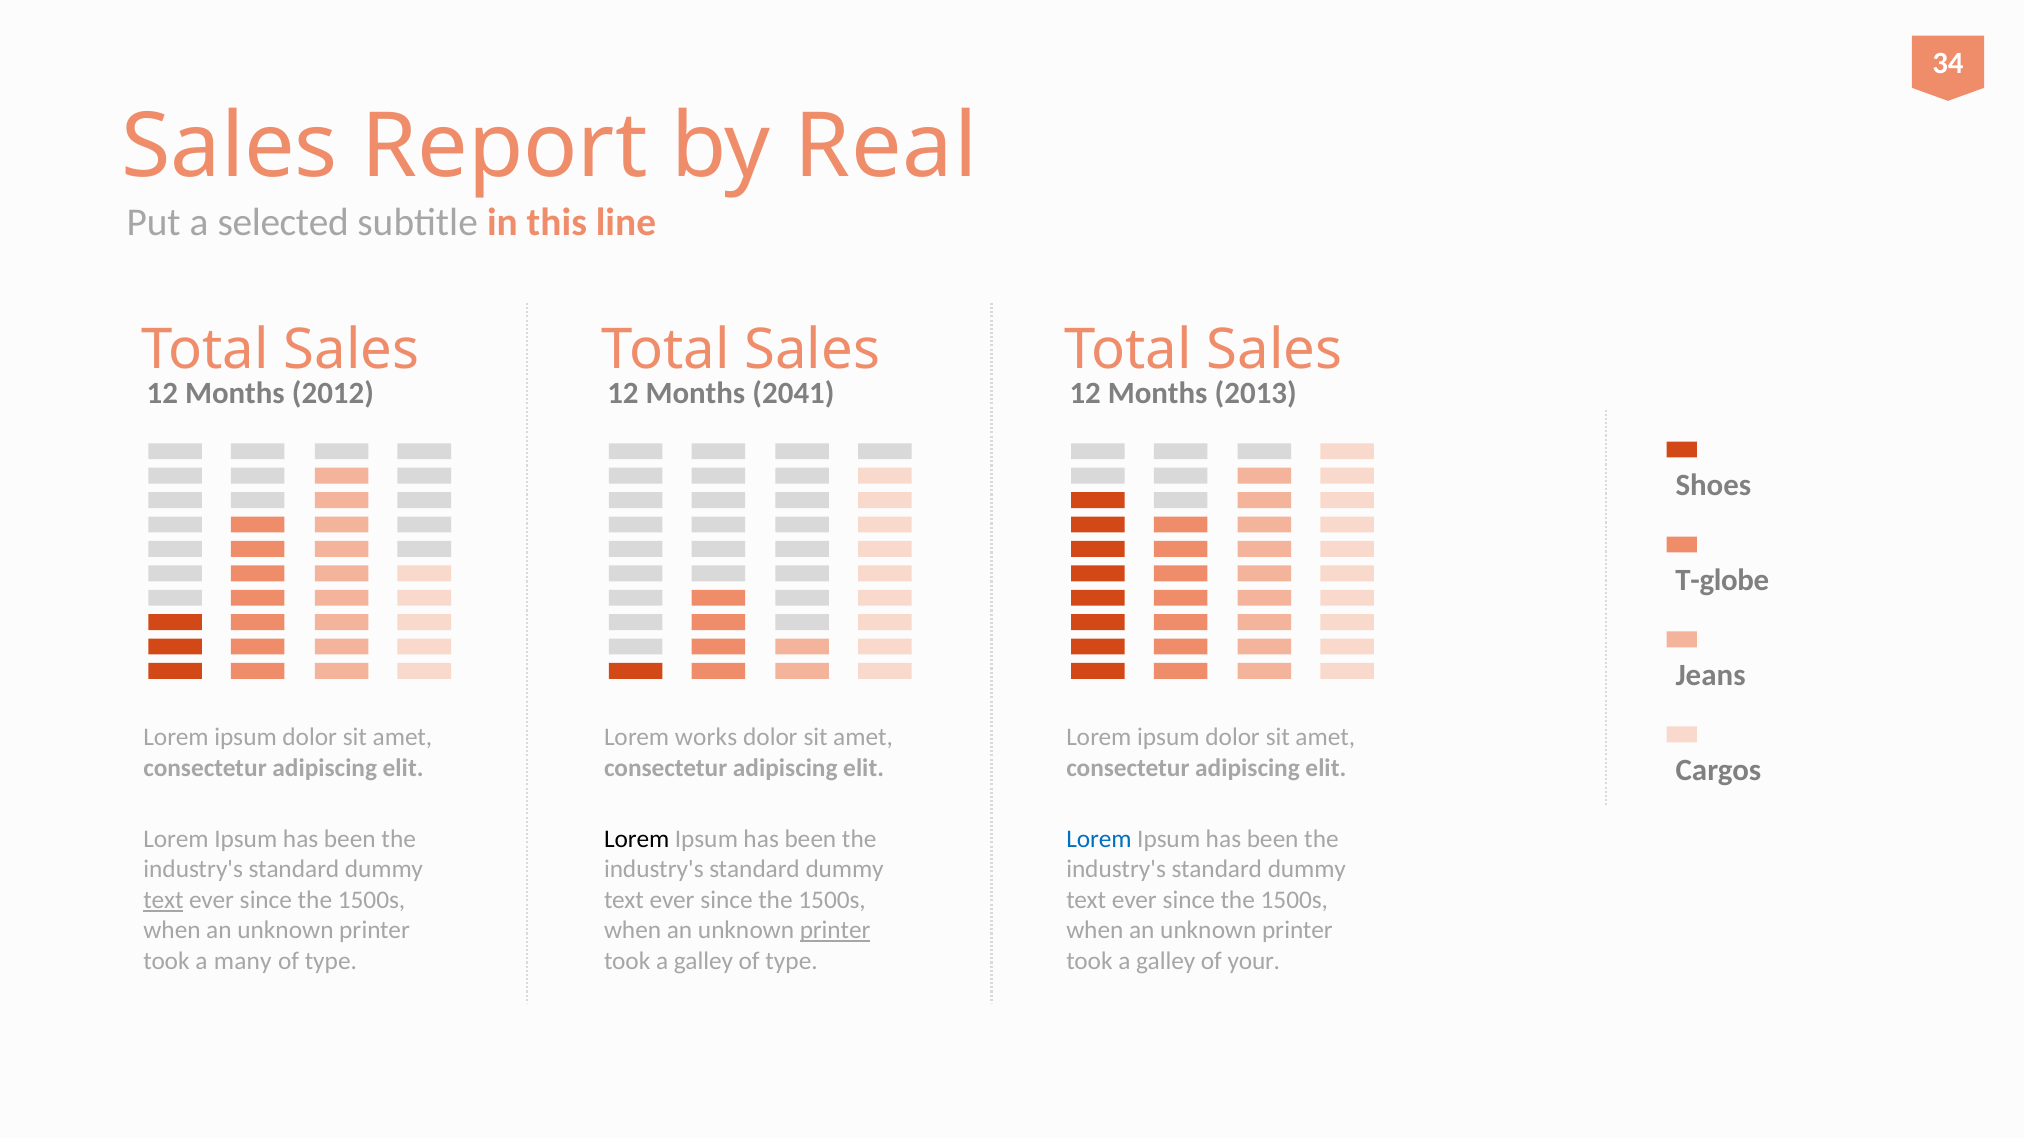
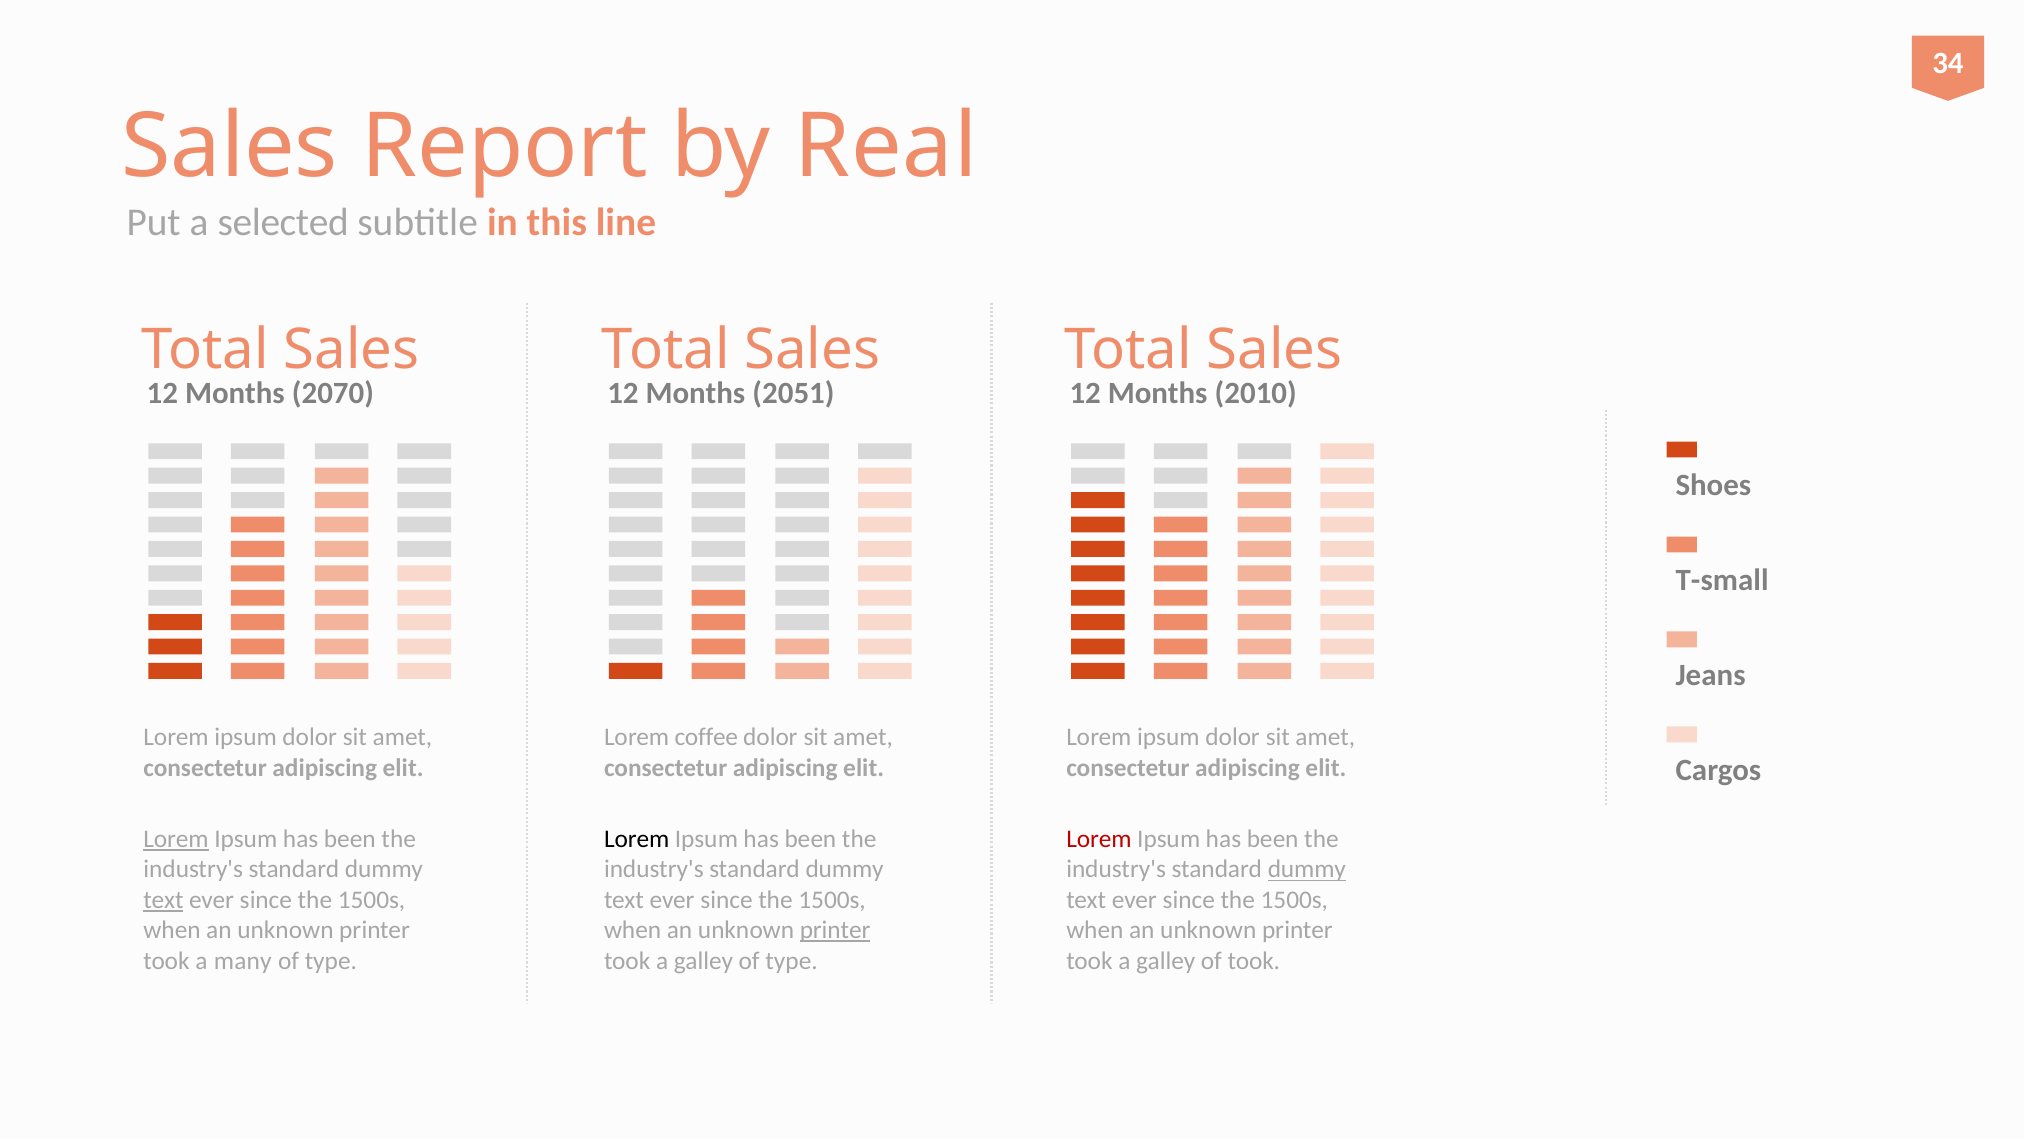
2012: 2012 -> 2070 (333, 393)
2041: 2041 -> 2051 (793, 393)
2013: 2013 -> 2010 (1256, 393)
T-globe: T-globe -> T-small (1722, 580)
works: works -> coffee (706, 738)
Lorem underline: none -> present (176, 839)
Lorem colour: blue -> red (1099, 839)
dummy underline: none -> present (1307, 870)
of your: your -> took (1254, 961)
